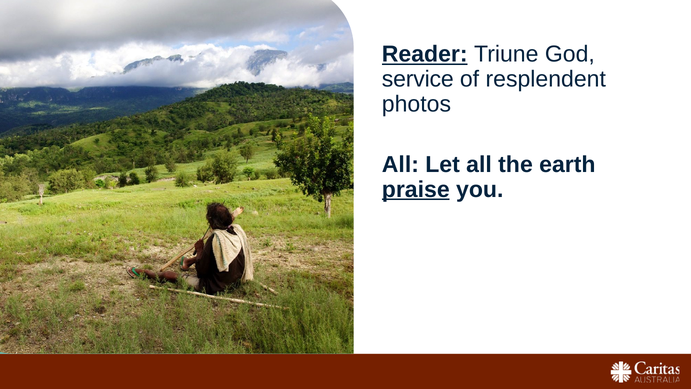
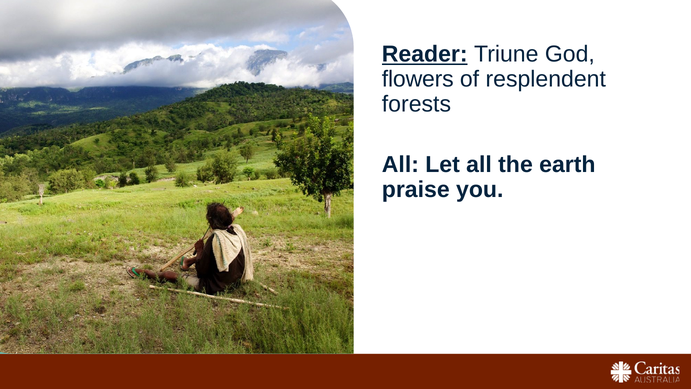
service: service -> flowers (418, 79)
photos: photos -> forests (416, 104)
praise underline: present -> none (416, 189)
